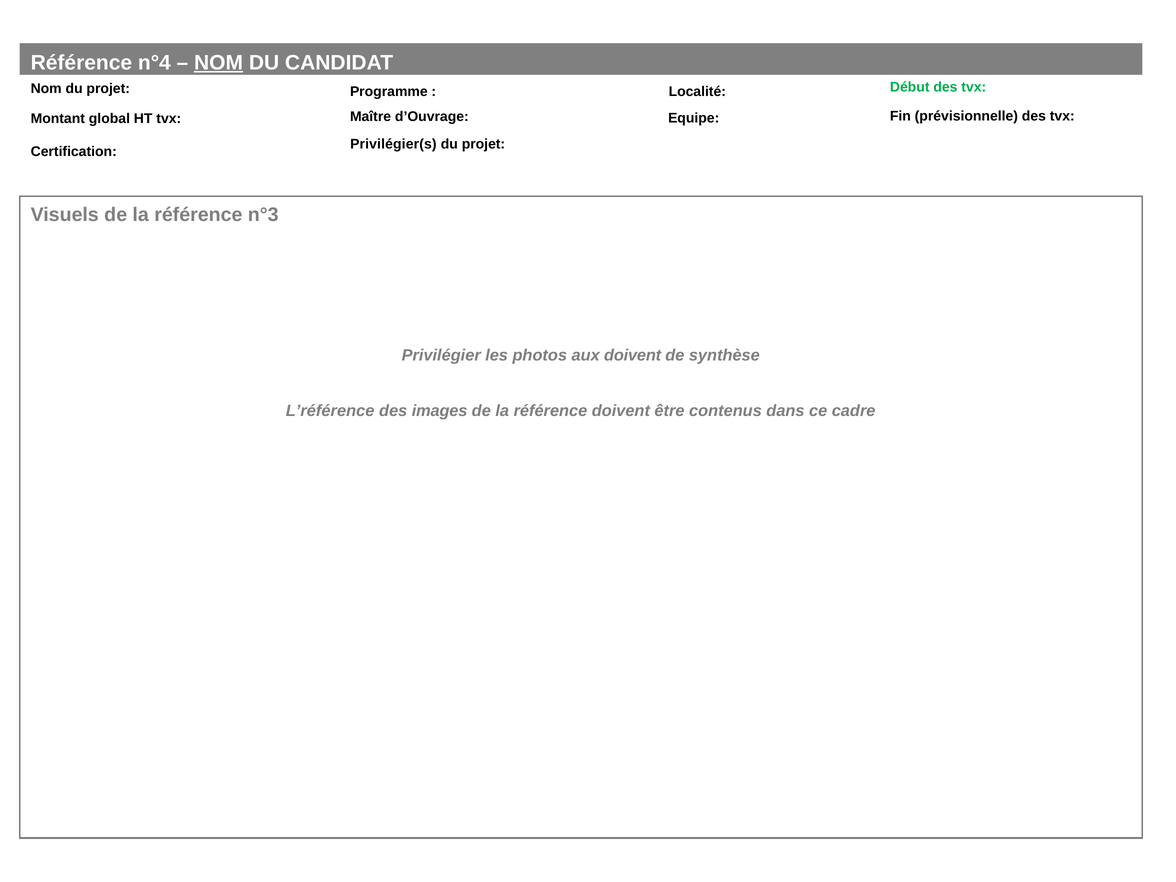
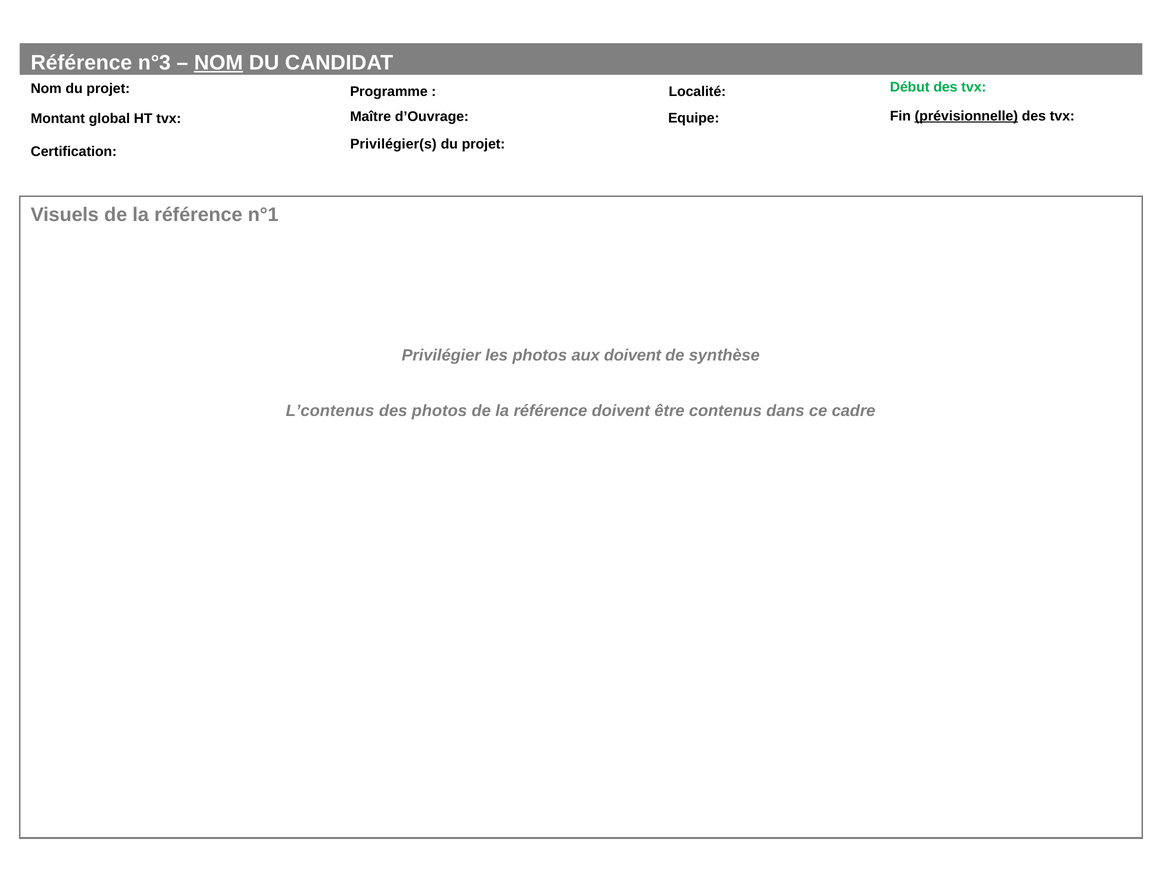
n°4: n°4 -> n°3 (154, 63)
prévisionnelle underline: none -> present (966, 116)
n°3: n°3 -> n°1 (263, 215)
L’référence: L’référence -> L’contenus (330, 411)
des images: images -> photos (439, 411)
